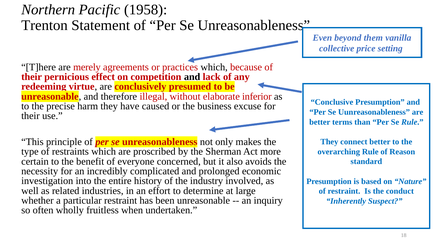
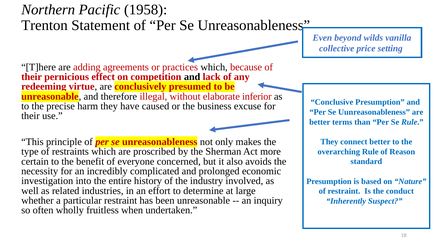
them: them -> wilds (373, 38)
merely: merely -> adding (87, 67)
